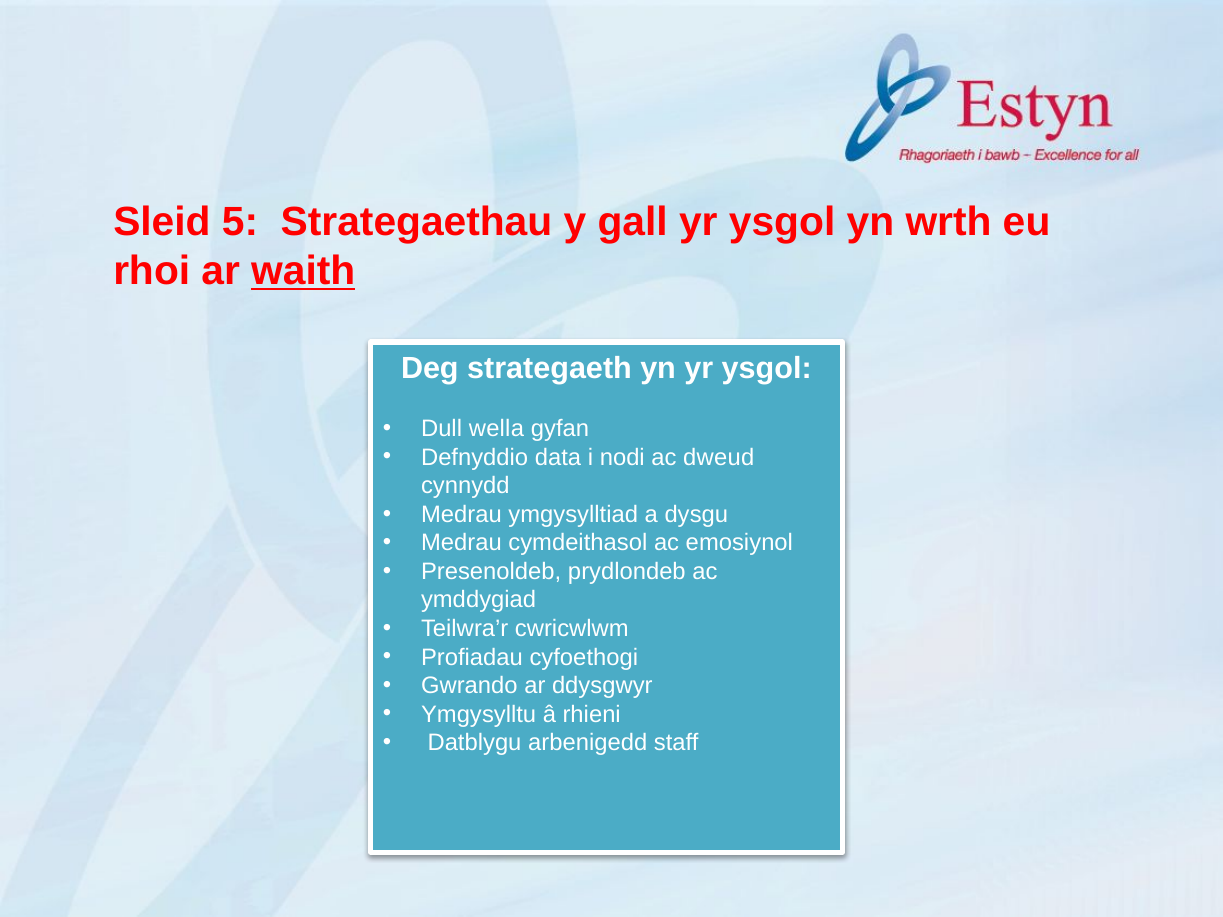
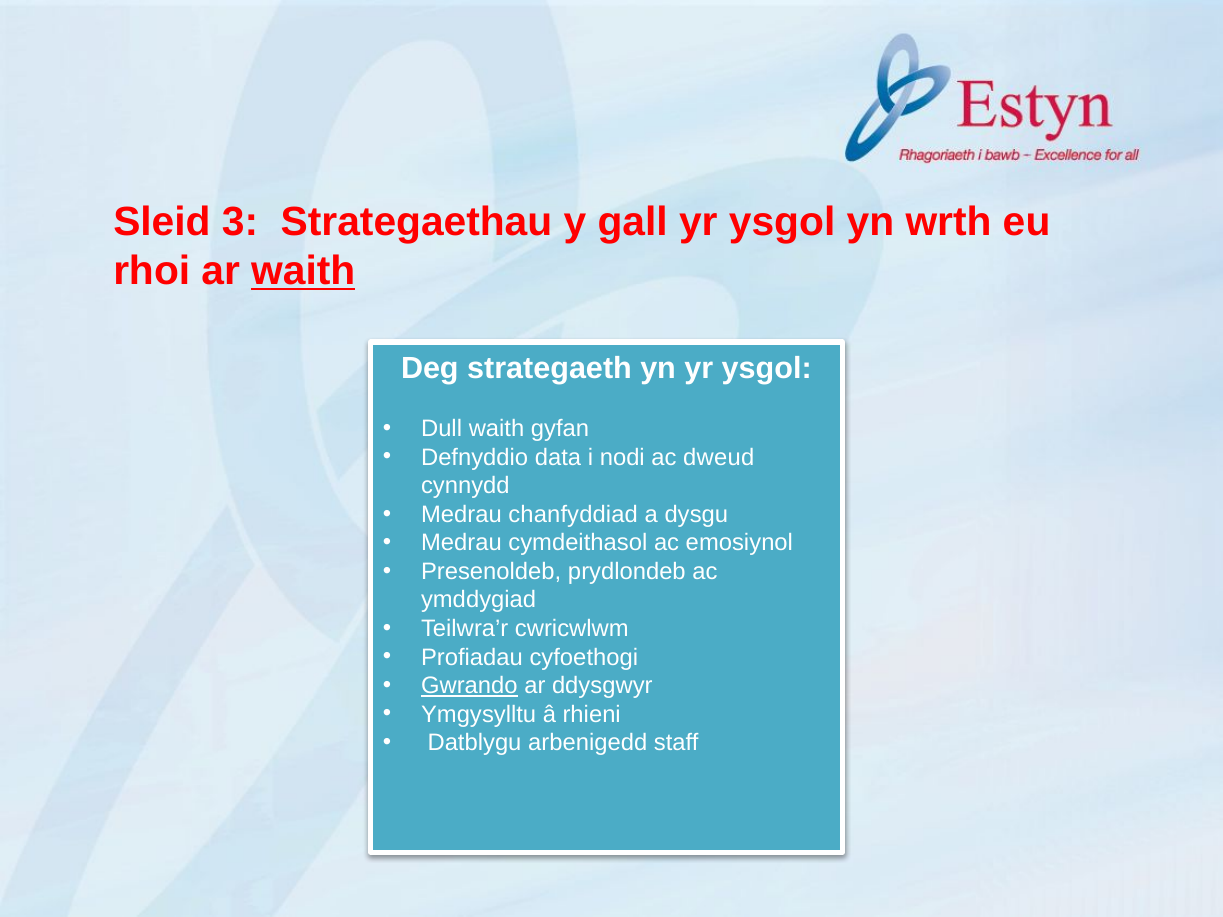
5: 5 -> 3 (240, 222)
Dull wella: wella -> waith (497, 429)
ymgysylltiad: ymgysylltiad -> chanfyddiad (573, 515)
Gwrando underline: none -> present (469, 686)
